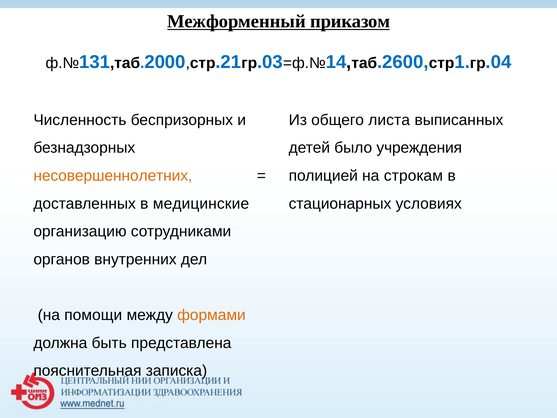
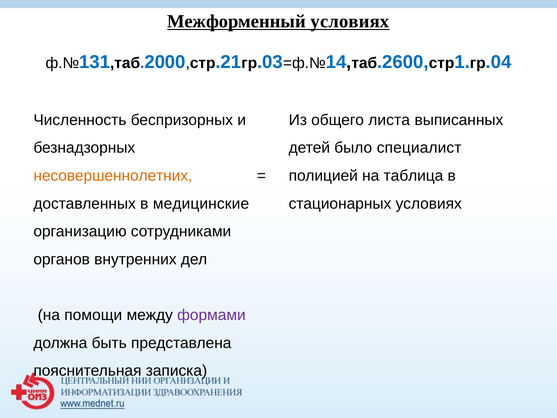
Межформенный приказом: приказом -> условиях (350, 21)
учреждения: учреждения -> специалист (419, 148)
строкам: строкам -> таблица (413, 176)
формами colour: orange -> purple (211, 315)
